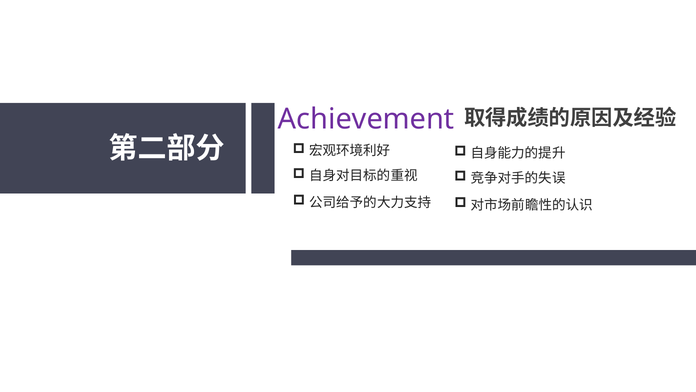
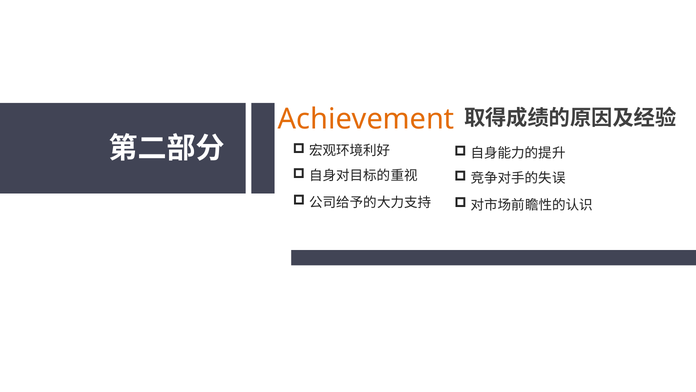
Achievement colour: purple -> orange (366, 119)
